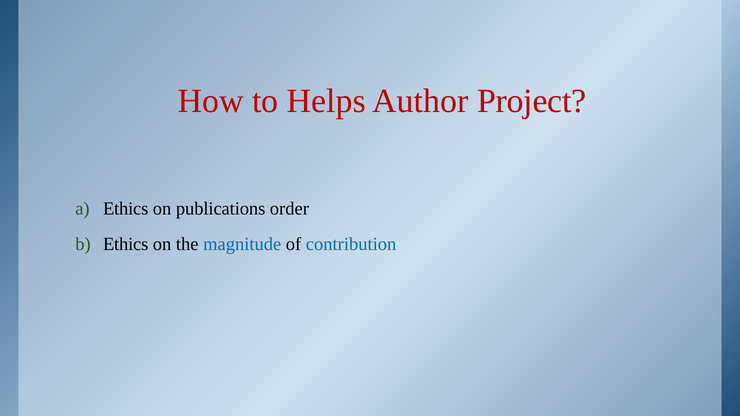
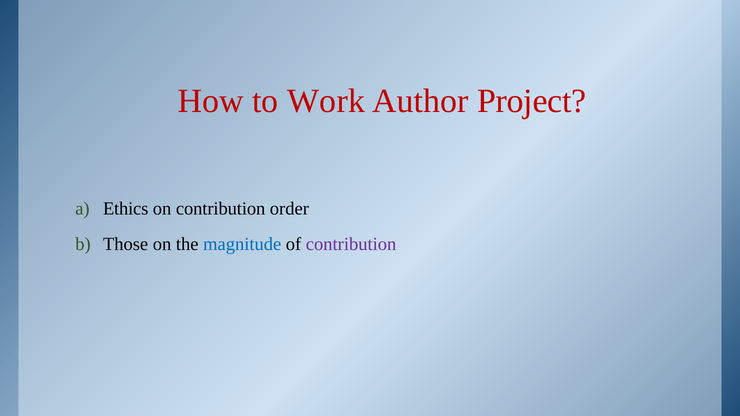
Helps: Helps -> Work (326, 101)
on publications: publications -> contribution (221, 209)
Ethics: Ethics -> Those (126, 244)
contribution colour: blue -> purple (351, 244)
